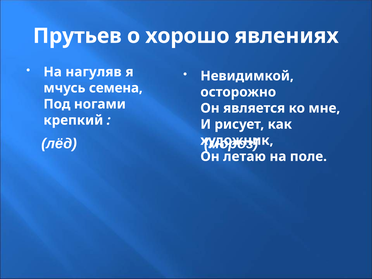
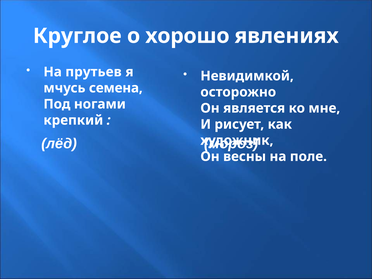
Прутьев: Прутьев -> Круглое (77, 36)
нагуляв: нагуляв -> прутьев (93, 72)
летаю: летаю -> весны (245, 157)
